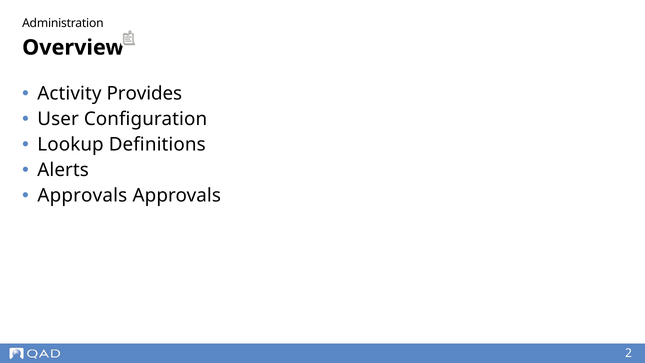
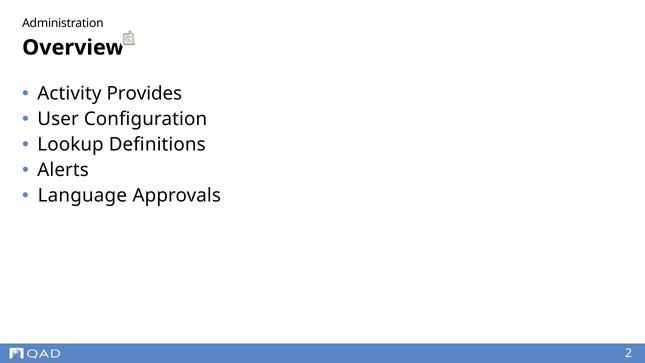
Approvals: Approvals -> Language (82, 195)
